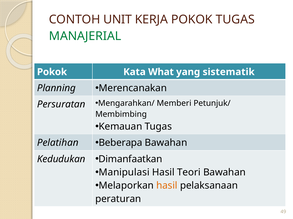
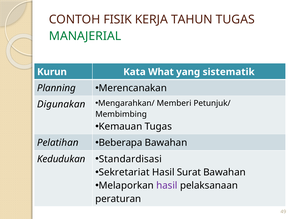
UNIT: UNIT -> FISIK (118, 20)
KERJA POKOK: POKOK -> TAHUN (192, 20)
Pokok: Pokok -> Kurun (52, 72)
Persuratan: Persuratan -> Digunakan (61, 105)
Dimanfaatkan: Dimanfaatkan -> Standardisasi (130, 160)
Manipulasi: Manipulasi -> Sekretariat (124, 173)
Teori: Teori -> Surat (189, 173)
hasil colour: orange -> purple (167, 186)
